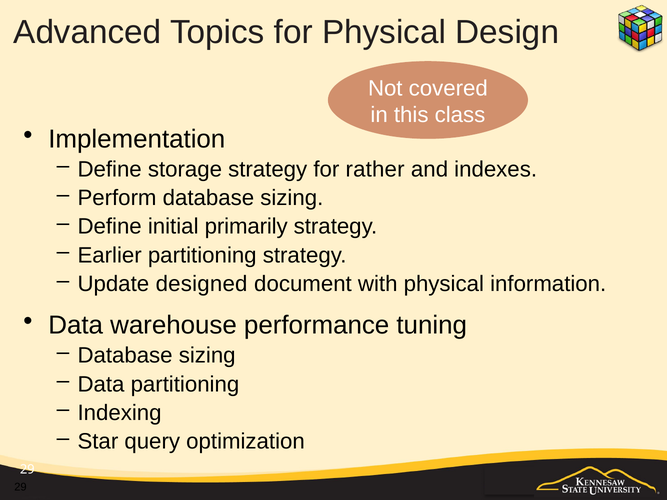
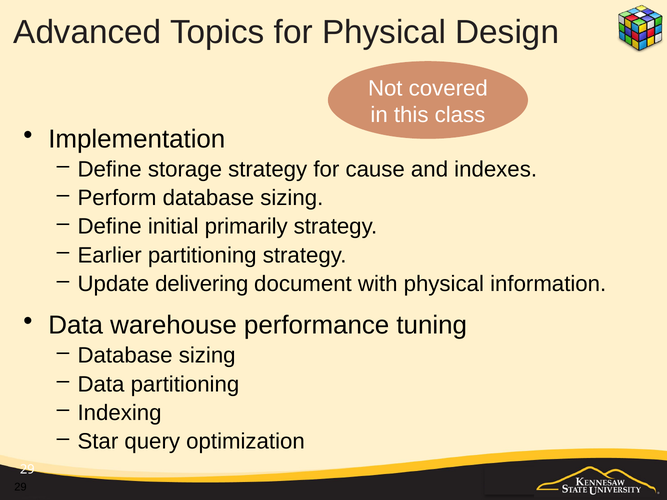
rather: rather -> cause (375, 169)
designed: designed -> delivering (202, 284)
